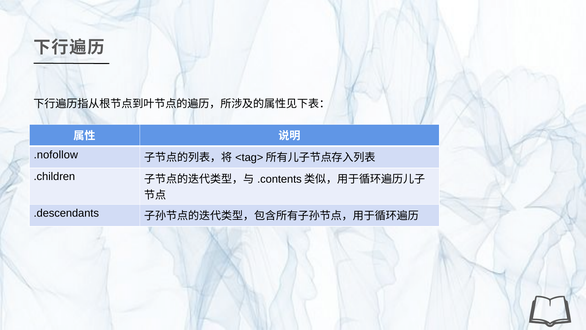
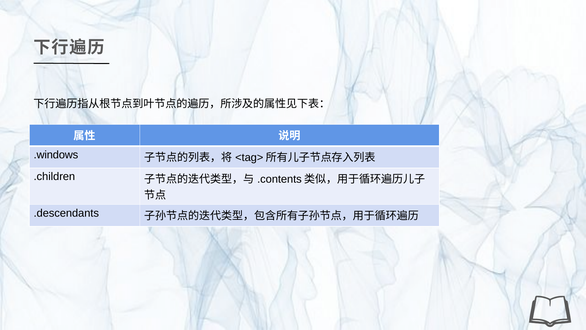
.nofollow: .nofollow -> .windows (56, 155)
